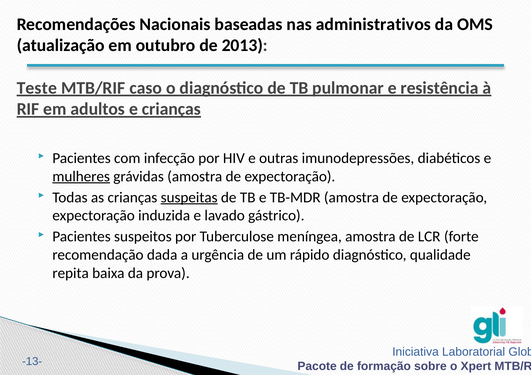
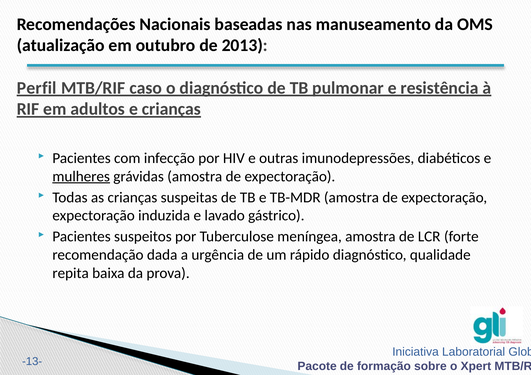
administrativos: administrativos -> manuseamento (373, 24)
Teste: Teste -> Perfil (37, 88)
suspeitas underline: present -> none (189, 197)
